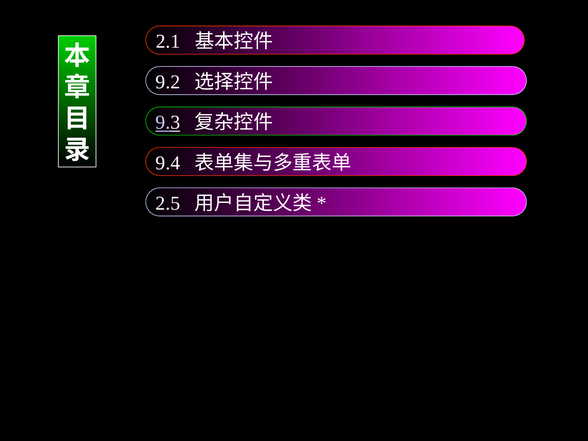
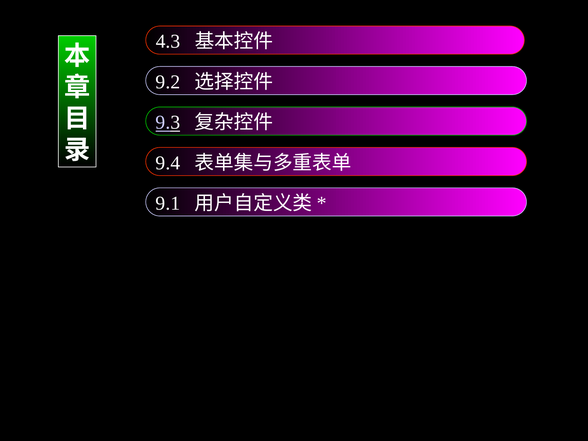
2.1: 2.1 -> 4.3 (168, 41)
2.5: 2.5 -> 9.1 (168, 203)
